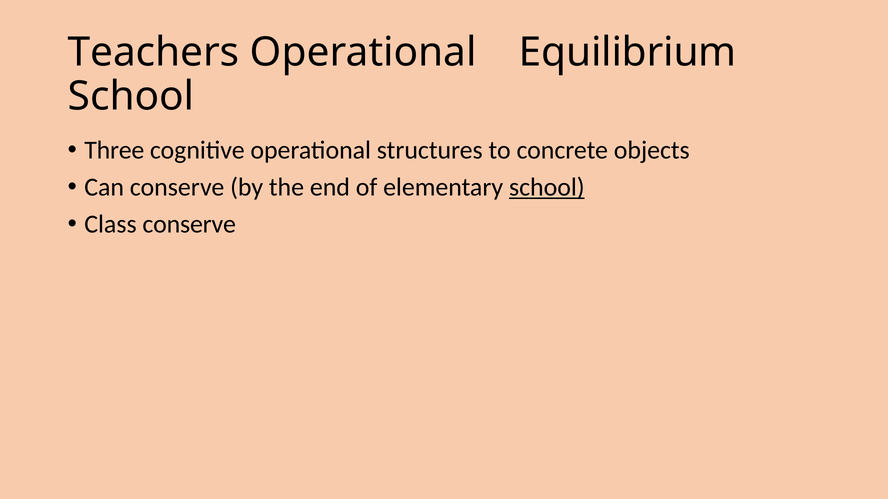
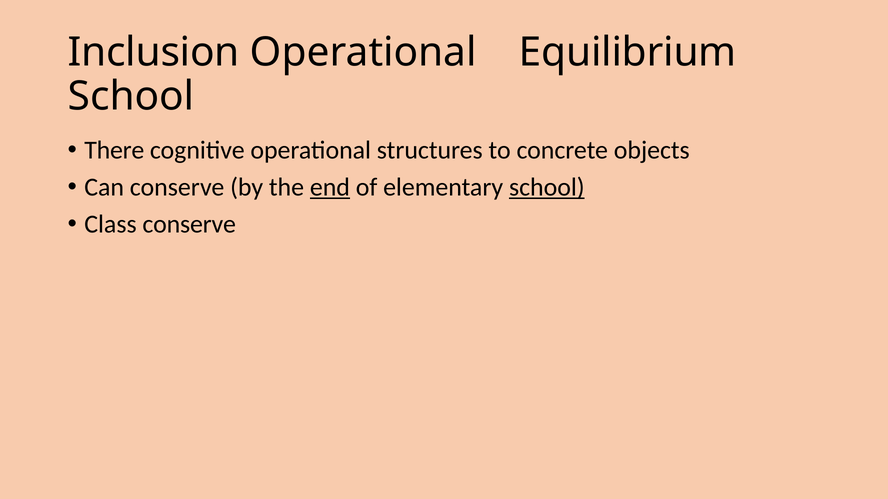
Teachers: Teachers -> Inclusion (154, 53)
Three: Three -> There (114, 150)
end underline: none -> present (330, 187)
